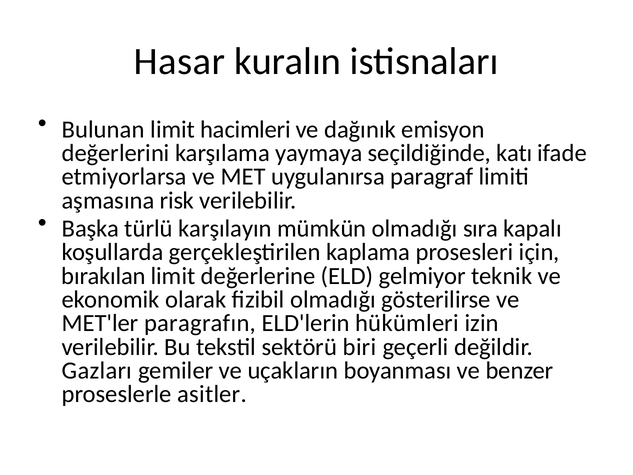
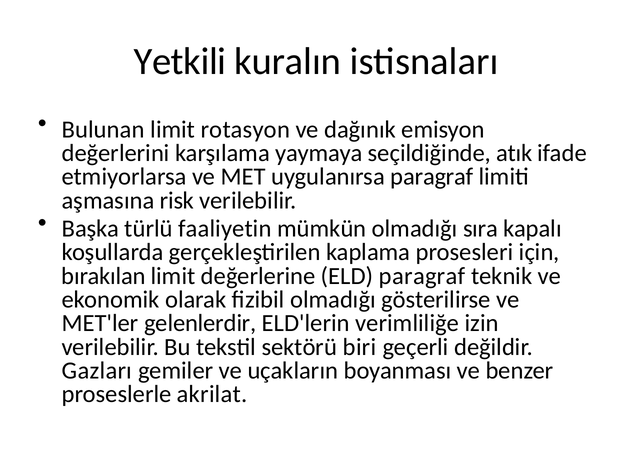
Hasar: Hasar -> Yetkili (180, 61)
hacimleri: hacimleri -> rotasyon (245, 129)
katı: katı -> atık (514, 153)
karşılayın: karşılayın -> faaliyetin (225, 229)
ELD gelmiyor: gelmiyor -> paragraf (422, 276)
paragrafın: paragrafın -> gelenlerdir (200, 323)
hükümleri: hükümleri -> verimliliğe (407, 323)
asitler: asitler -> akrilat (212, 394)
